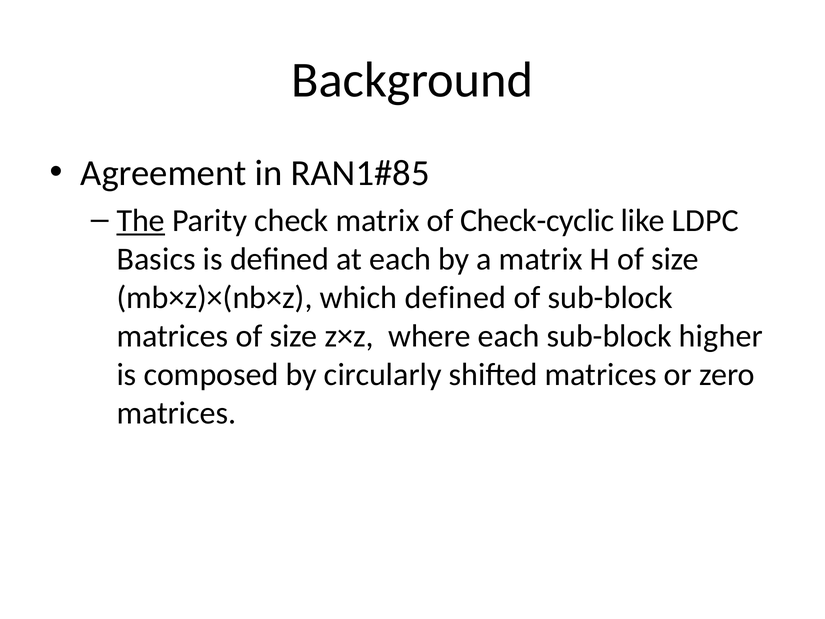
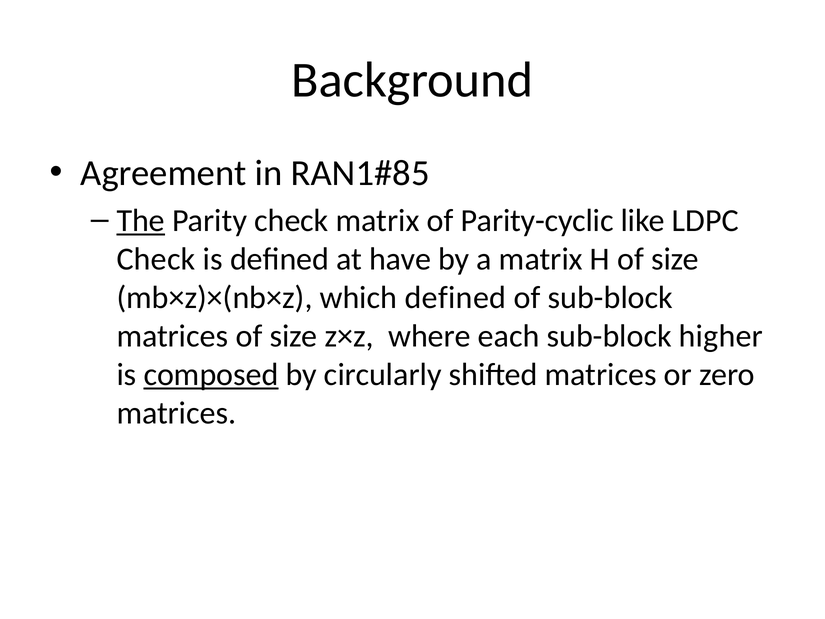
Check-cyclic: Check-cyclic -> Parity-cyclic (537, 220)
Basics: Basics -> Check (156, 259)
at each: each -> have (400, 259)
composed underline: none -> present (211, 375)
